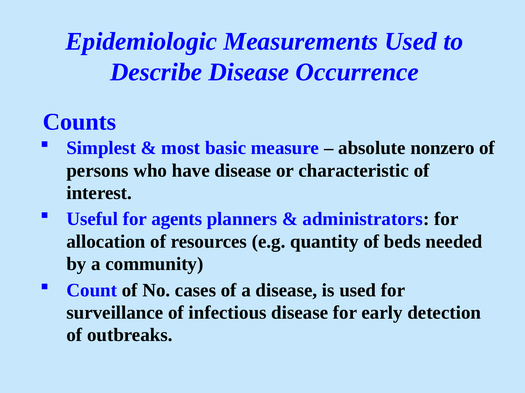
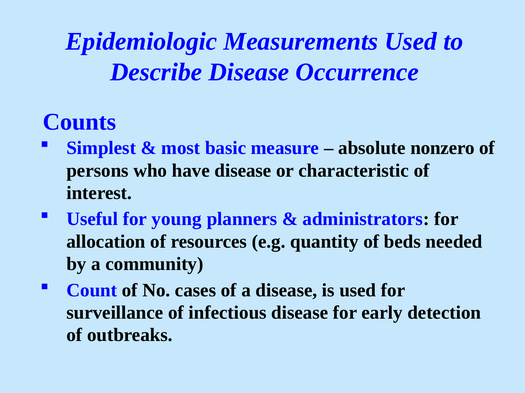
agents: agents -> young (177, 219)
